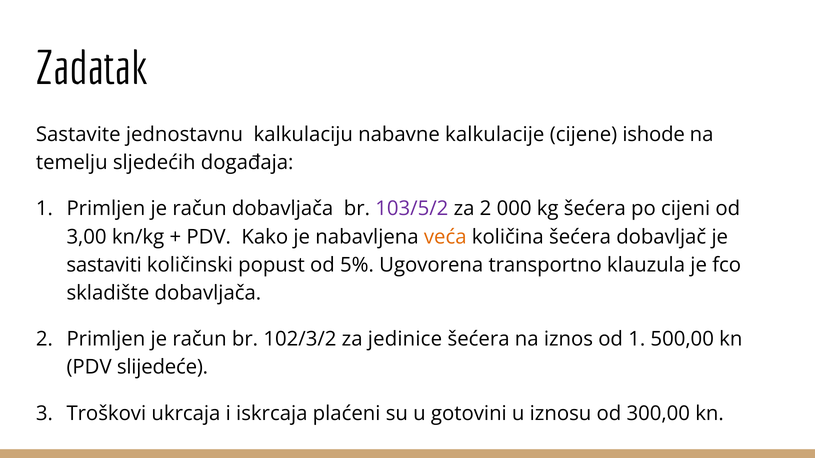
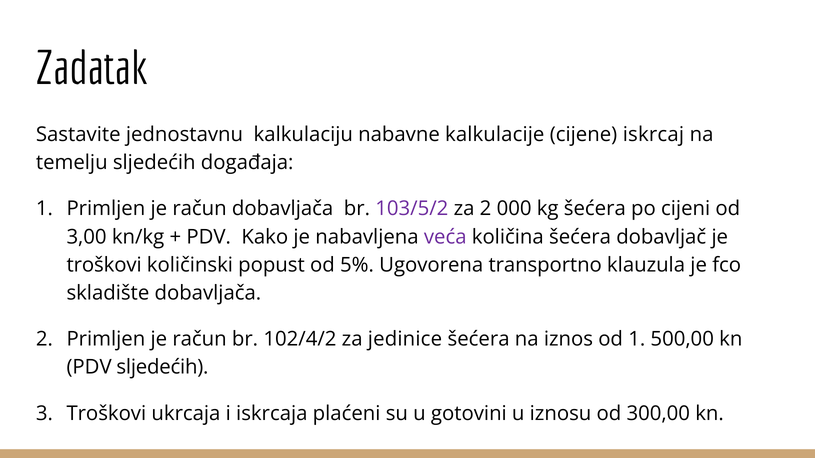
ishode: ishode -> iskrcaj (653, 135)
veća colour: orange -> purple (445, 237)
sastaviti: sastaviti -> troškovi (104, 265)
102/3/2: 102/3/2 -> 102/4/2 (300, 339)
PDV slijedeće: slijedeće -> sljedećih (162, 368)
